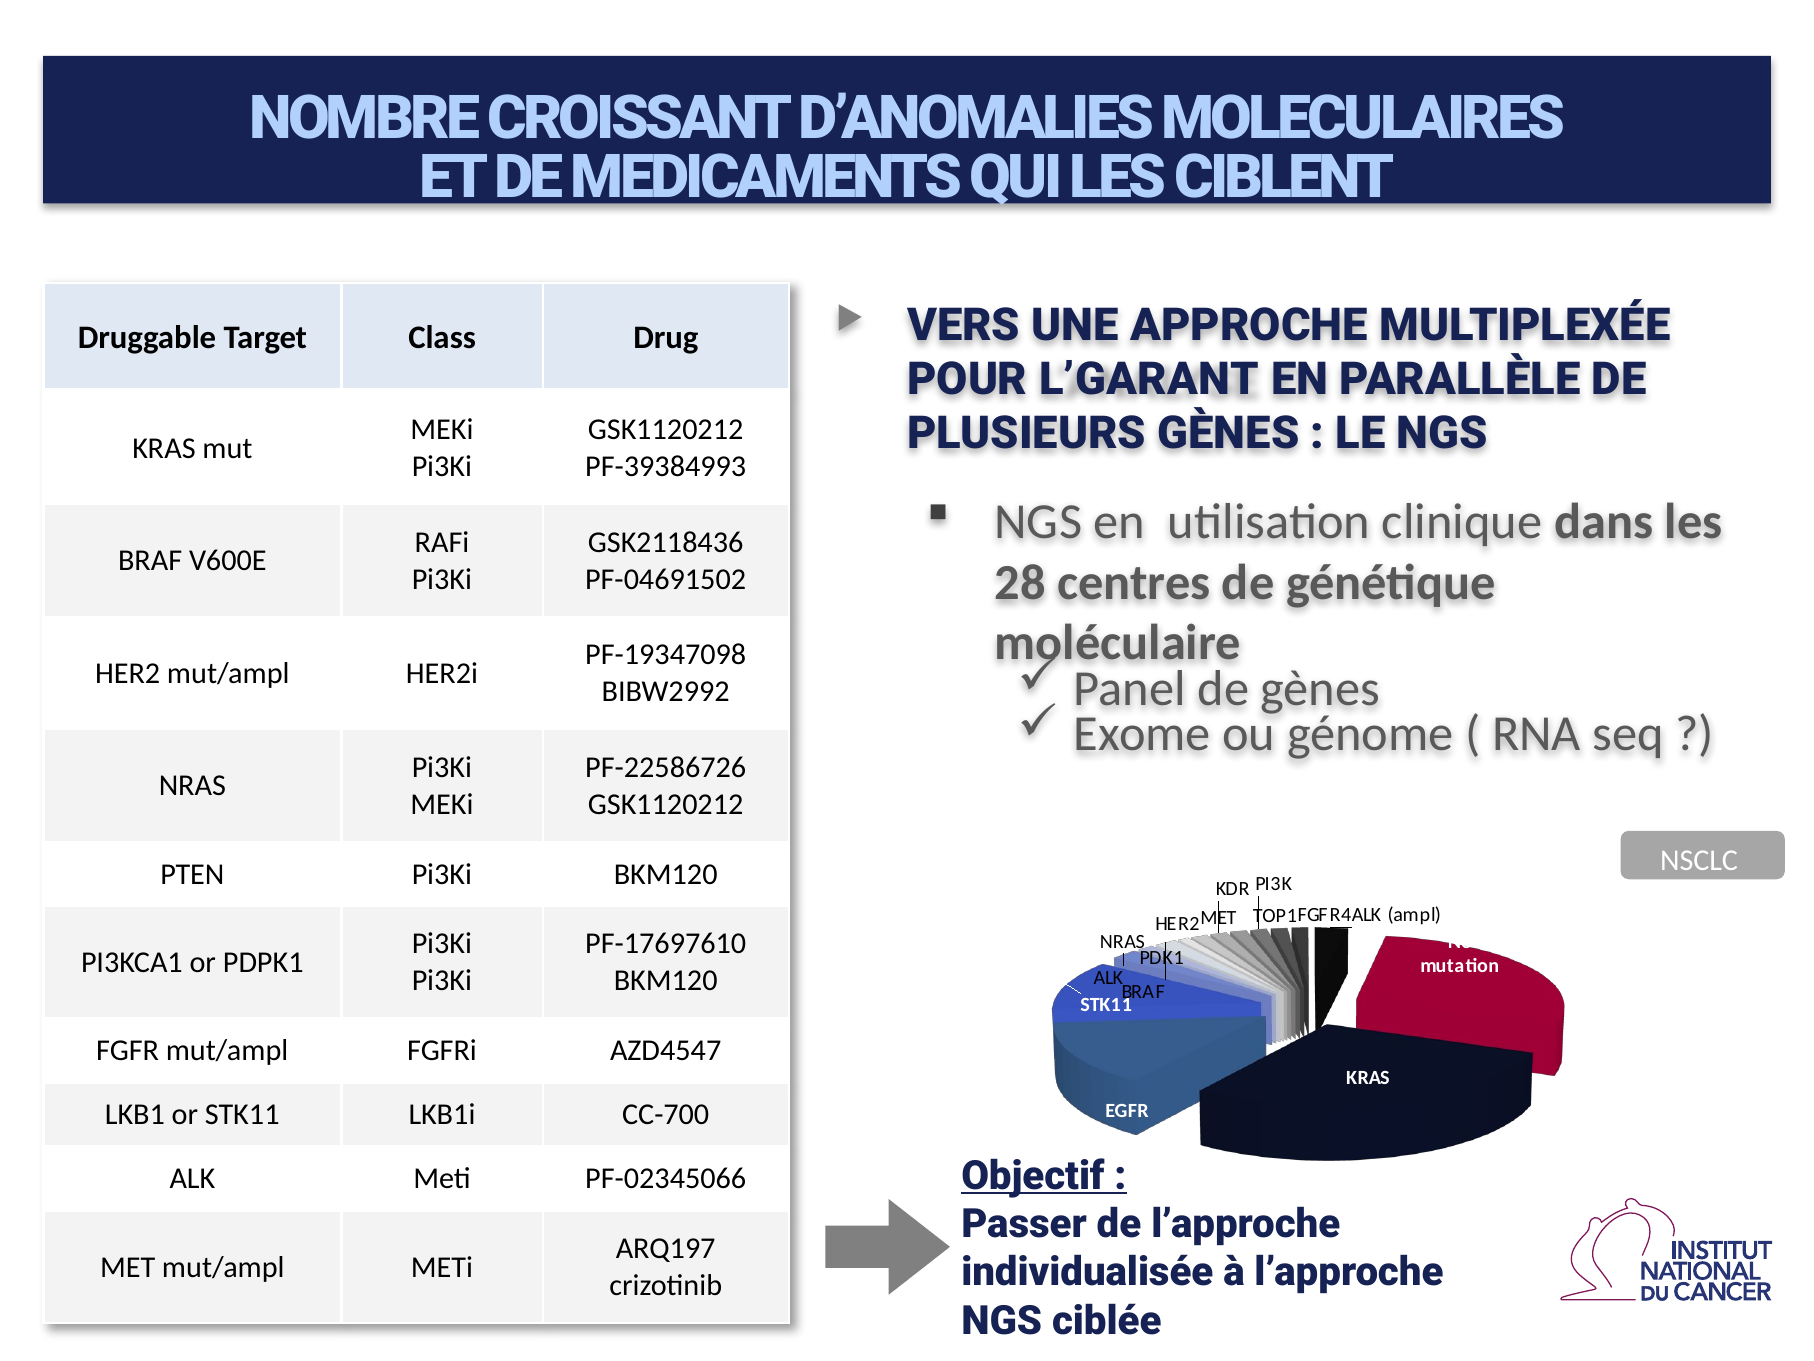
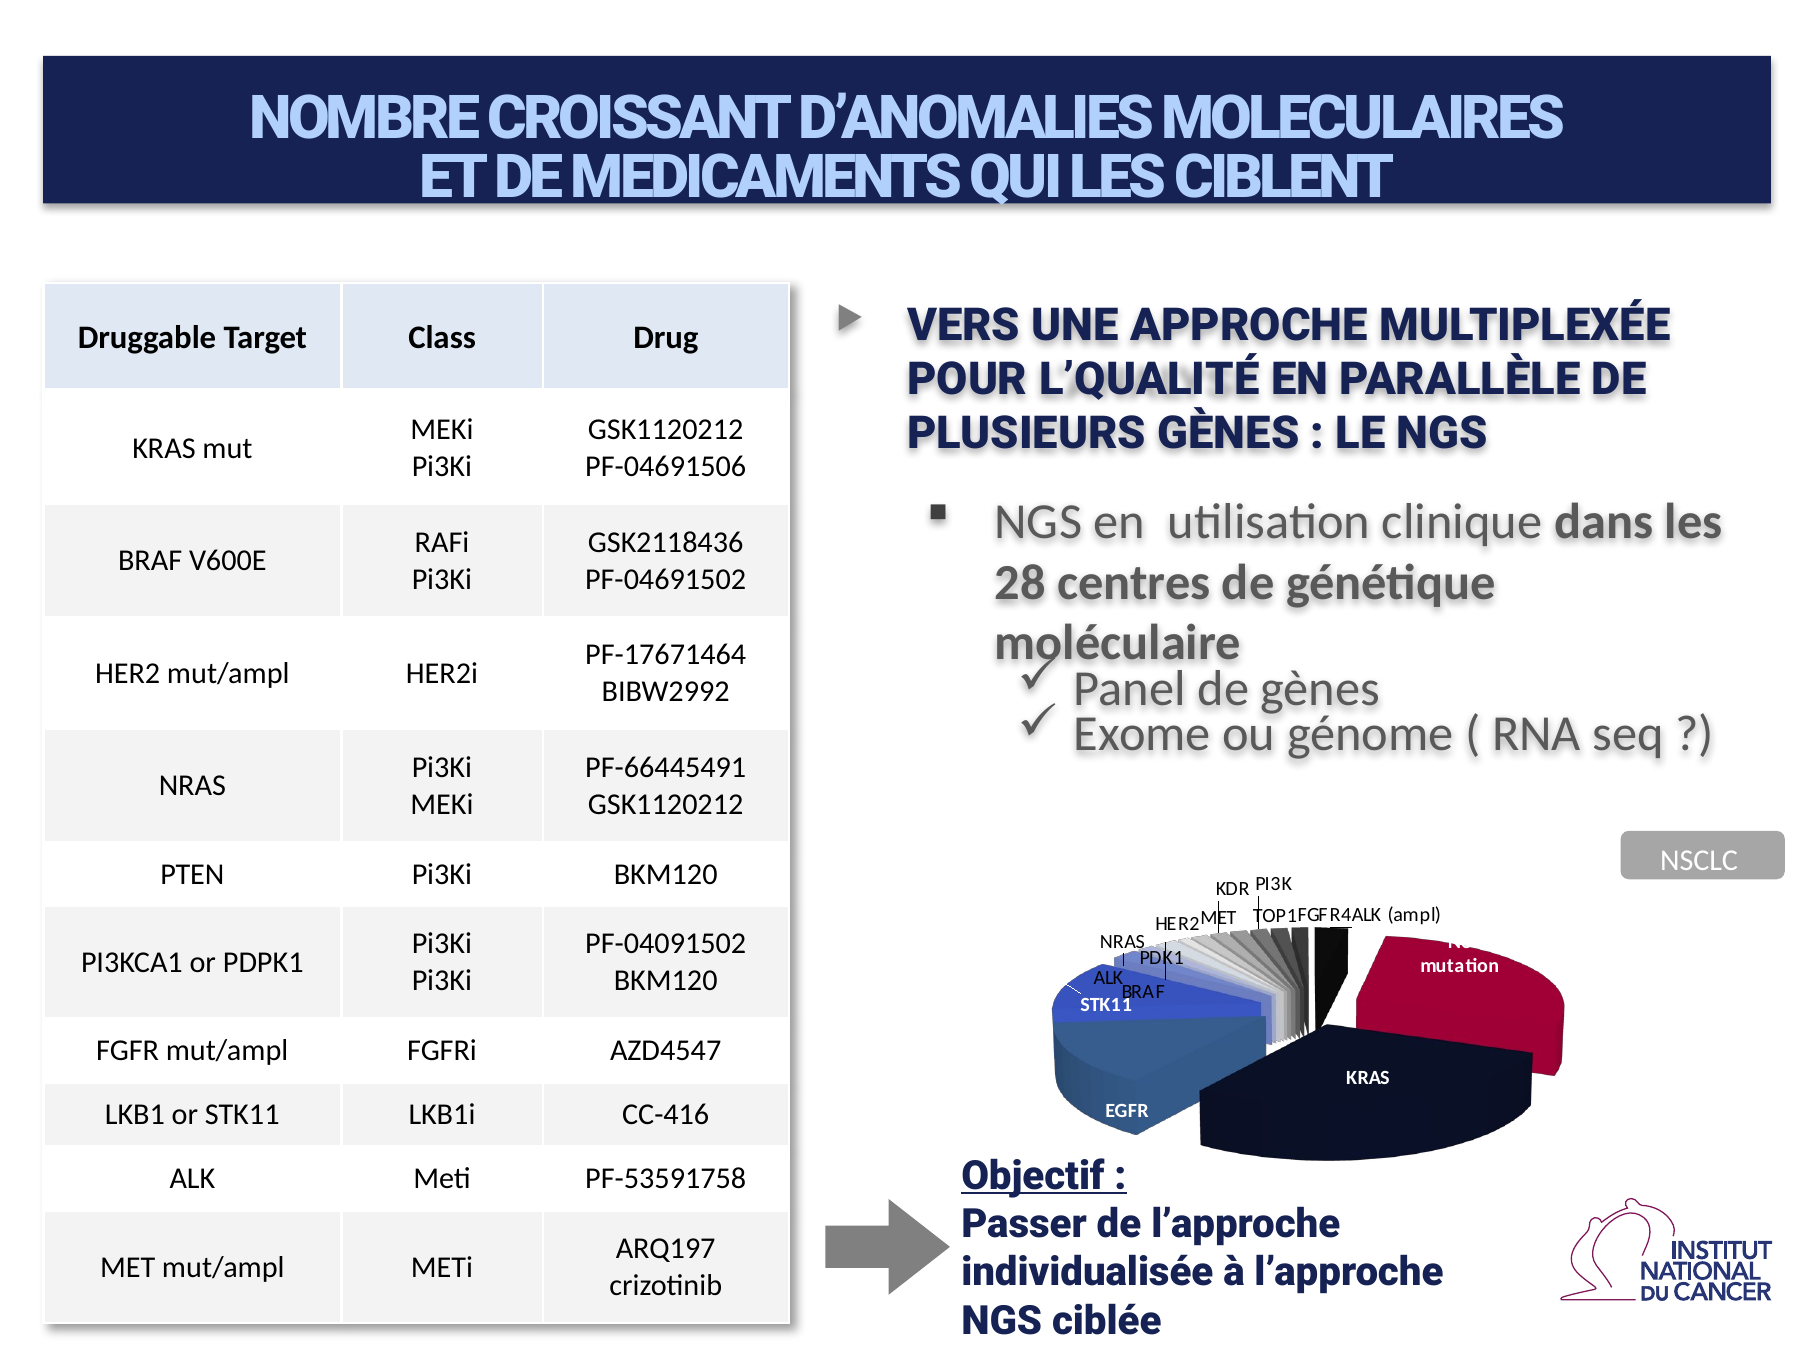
L’GARANT: L’GARANT -> L’QUALITÉ (1149, 379)
PF-39384993: PF-39384993 -> PF-04691506 (666, 466)
PF-19347098: PF-19347098 -> PF-17671464 (666, 655)
PF-22586726: PF-22586726 -> PF-66445491 (666, 767)
PF-17697610: PF-17697610 -> PF-04091502 (666, 944)
CC-700: CC-700 -> CC-416 (666, 1114)
PF-02345066: PF-02345066 -> PF-53591758 (666, 1178)
